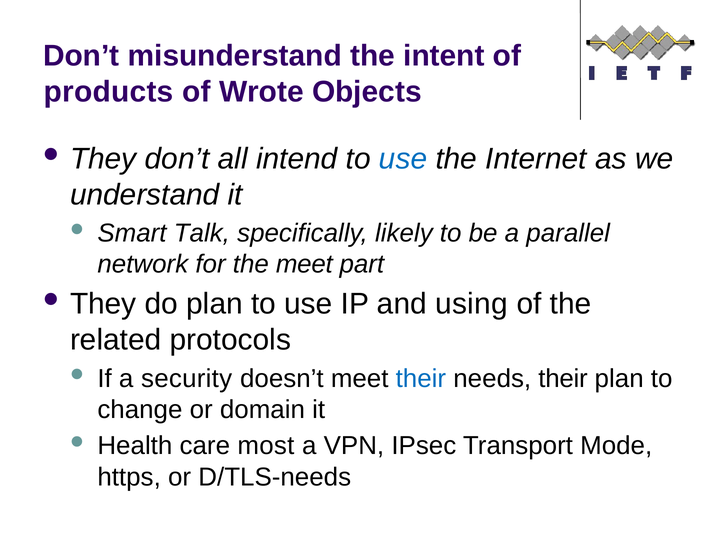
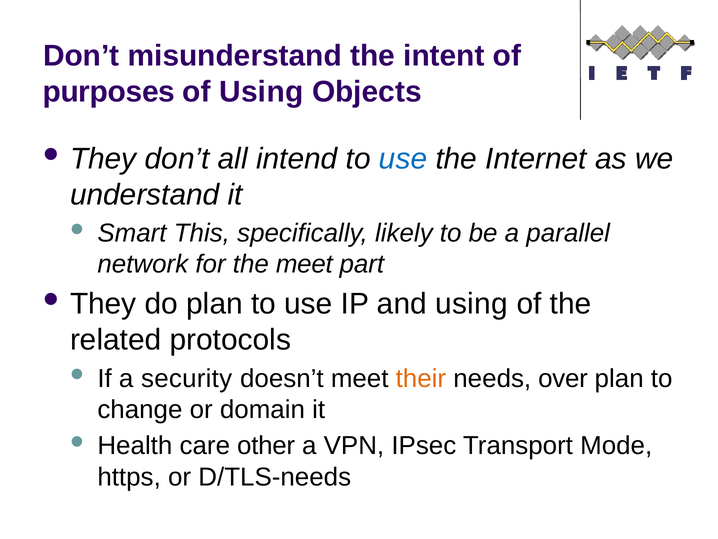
products: products -> purposes (109, 92)
of Wrote: Wrote -> Using (261, 92)
Talk: Talk -> This (202, 233)
their colour: blue -> orange (421, 378)
needs their: their -> over (563, 378)
most: most -> other (266, 445)
